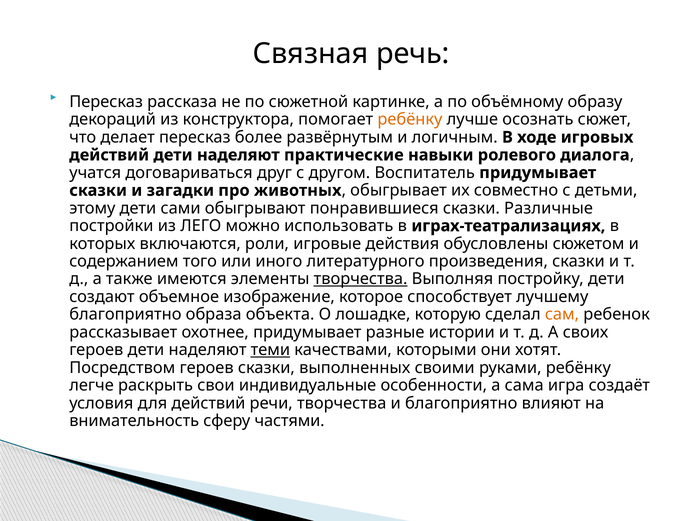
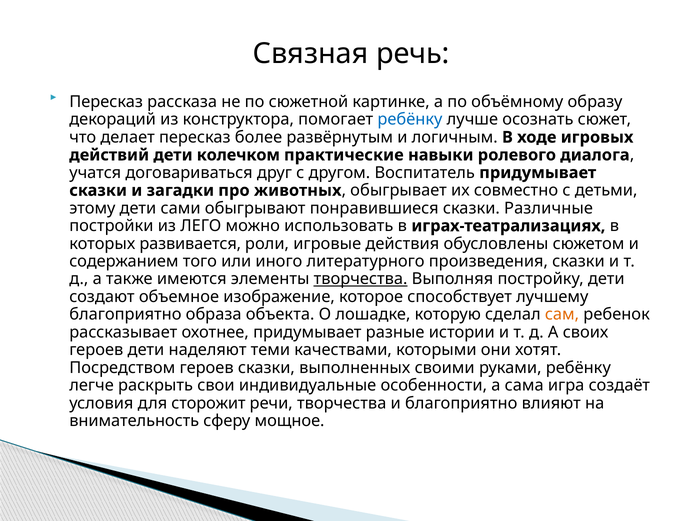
ребёнку colour: orange -> blue (410, 119)
действий дети наделяют: наделяют -> колечком (238, 155)
включаются: включаются -> развивается (190, 243)
теми underline: present -> none (270, 350)
для действий: действий -> сторожит (208, 403)
частями: частями -> мощное (290, 420)
